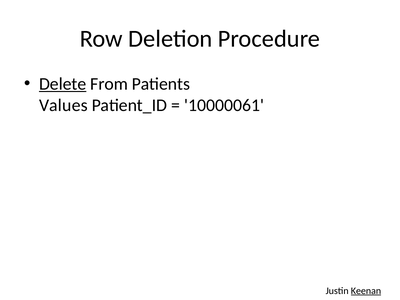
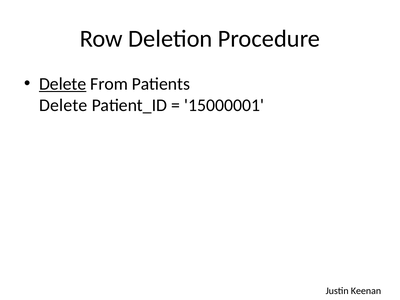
Values: Values -> Delete (63, 105)
10000061: 10000061 -> 15000001 (224, 105)
Keenan underline: present -> none (366, 291)
